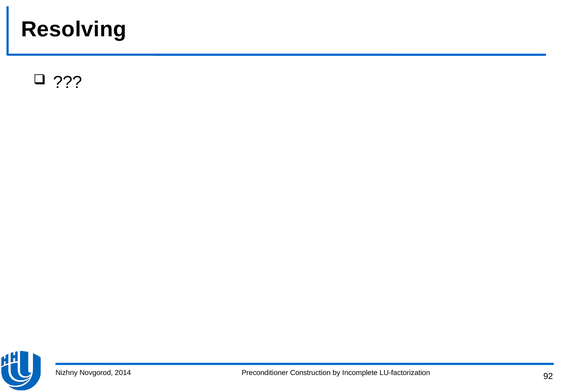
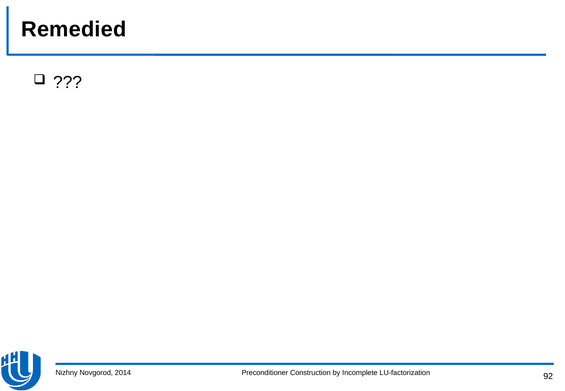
Resolving: Resolving -> Remedied (74, 29)
